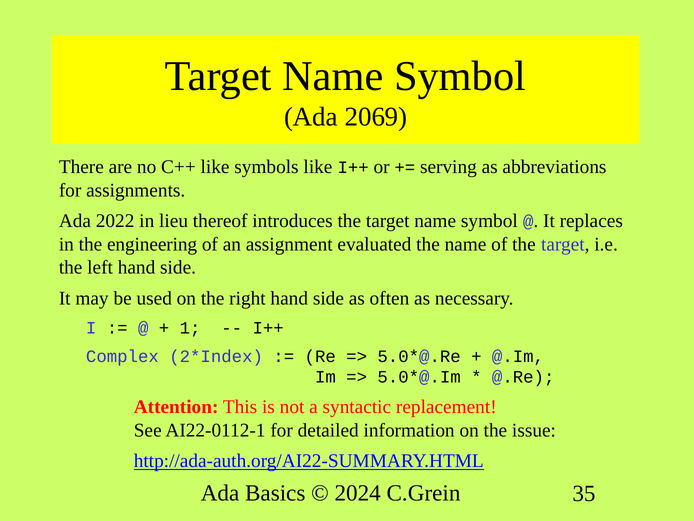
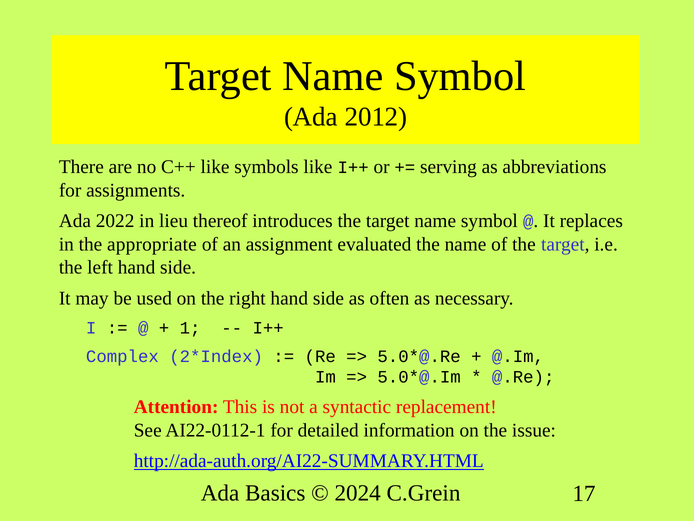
2069: 2069 -> 2012 (376, 117)
engineering: engineering -> appropriate (152, 244)
35: 35 -> 17 (584, 493)
